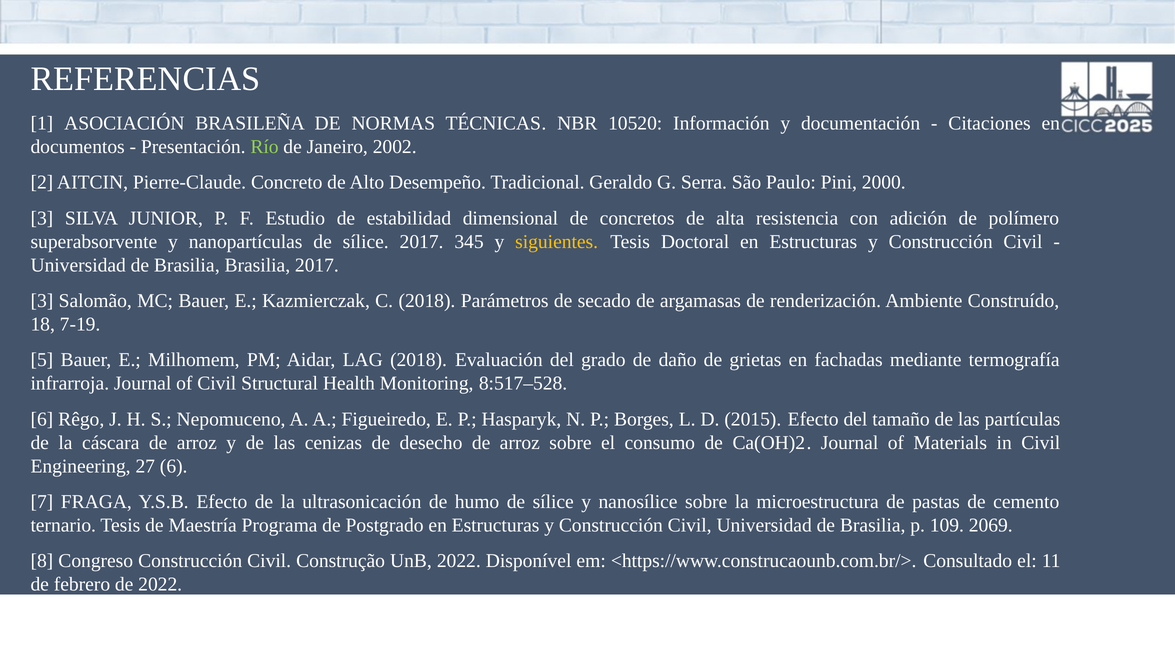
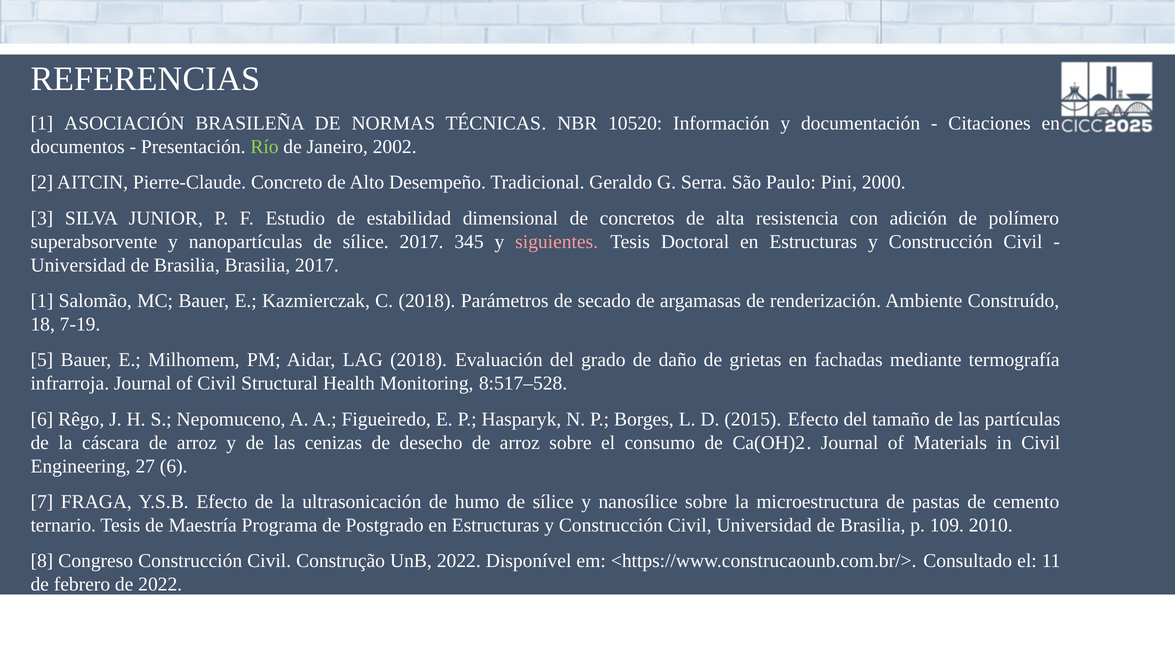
siguientes colour: yellow -> pink (557, 242)
3: 3 -> 1 (42, 301)
2069: 2069 -> 2010 (991, 525)
